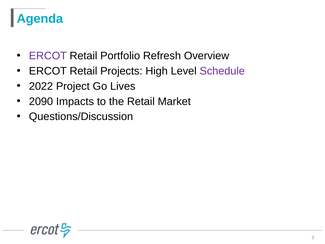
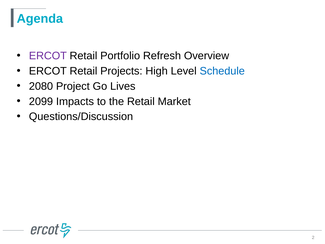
Schedule colour: purple -> blue (222, 71)
2022: 2022 -> 2080 (41, 86)
2090: 2090 -> 2099 (41, 101)
